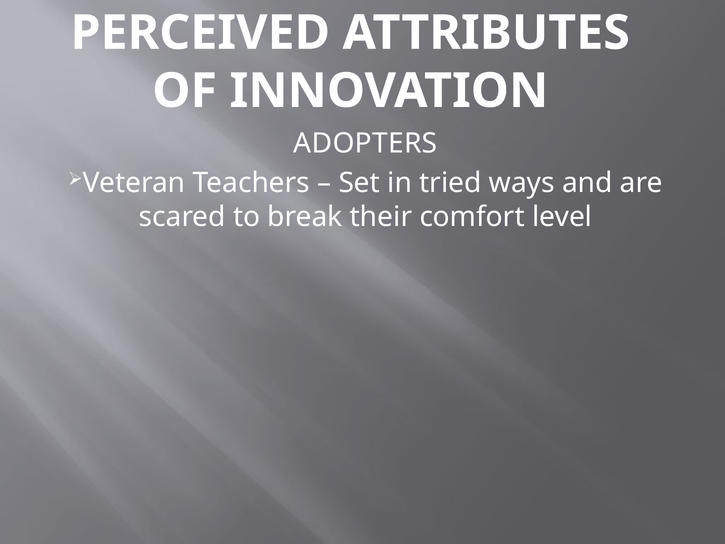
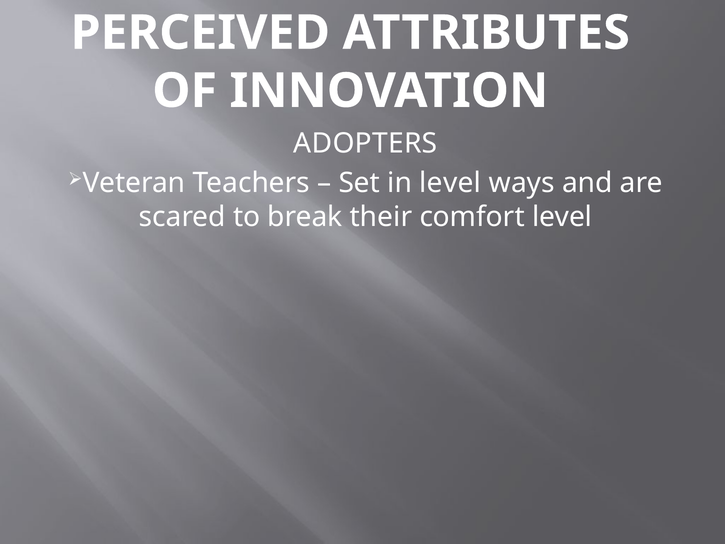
in tried: tried -> level (450, 183)
